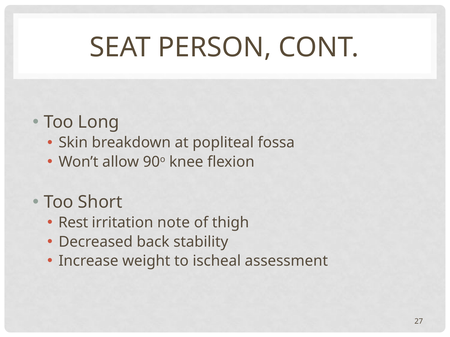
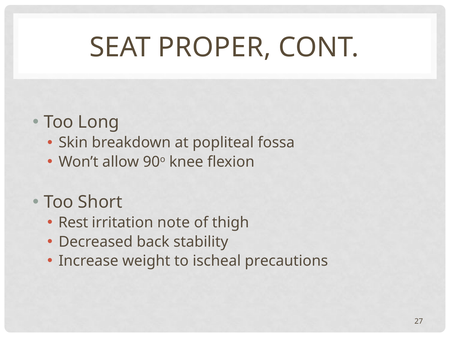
PERSON: PERSON -> PROPER (215, 48)
assessment: assessment -> precautions (286, 261)
